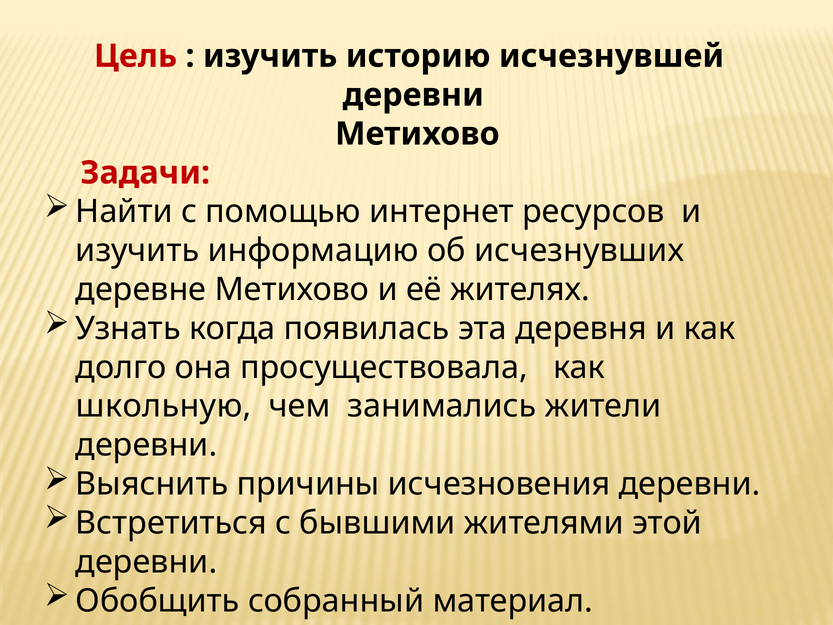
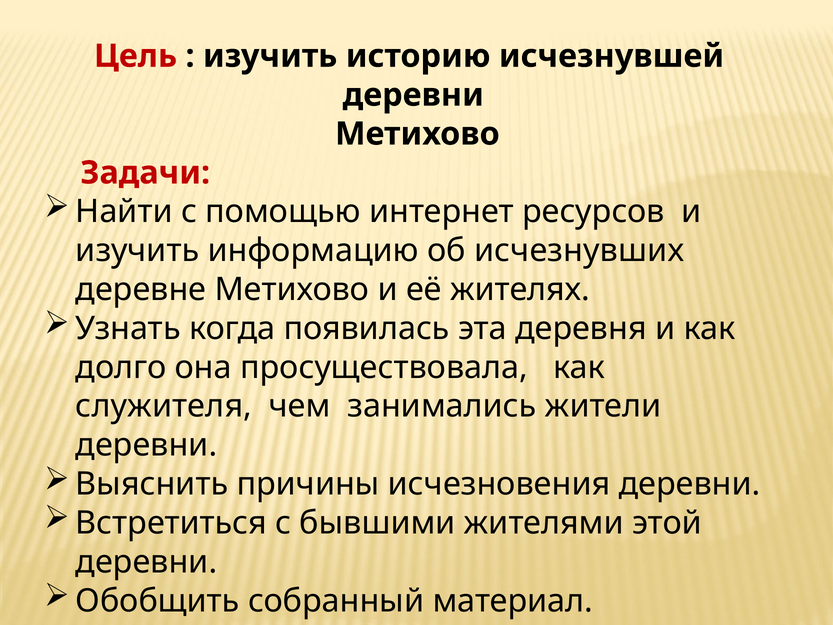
школьную: школьную -> служителя (164, 406)
